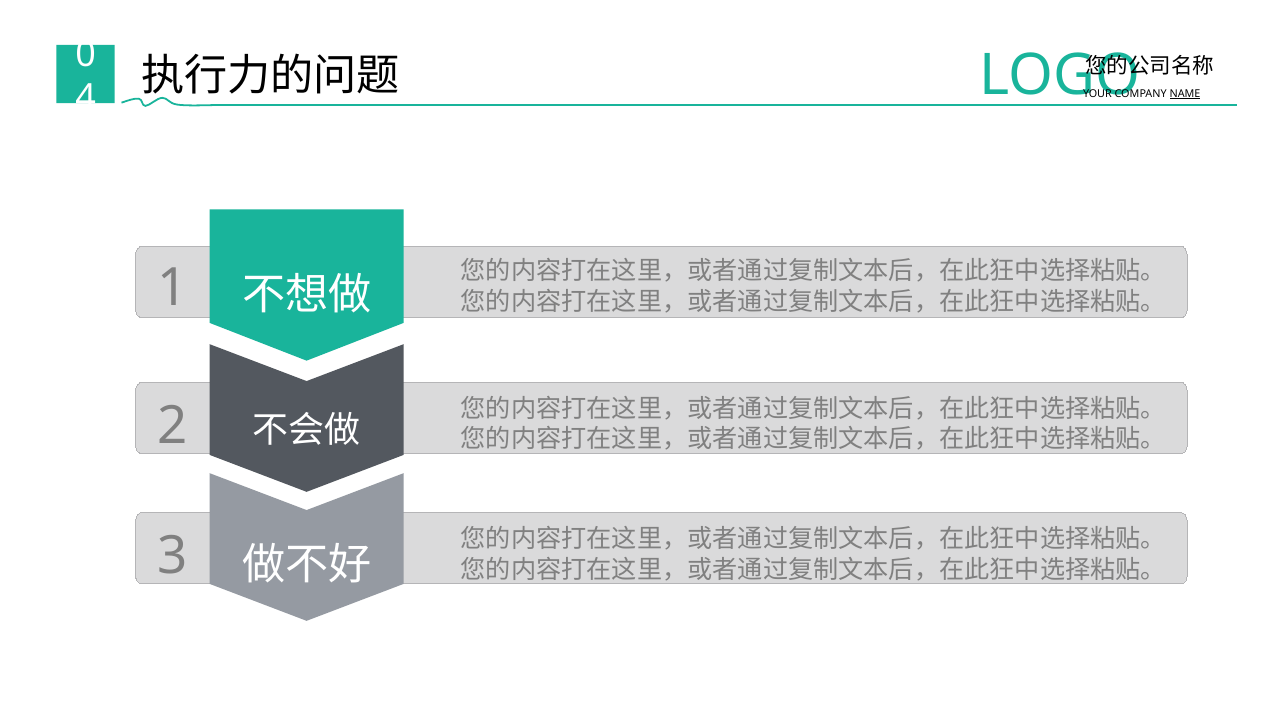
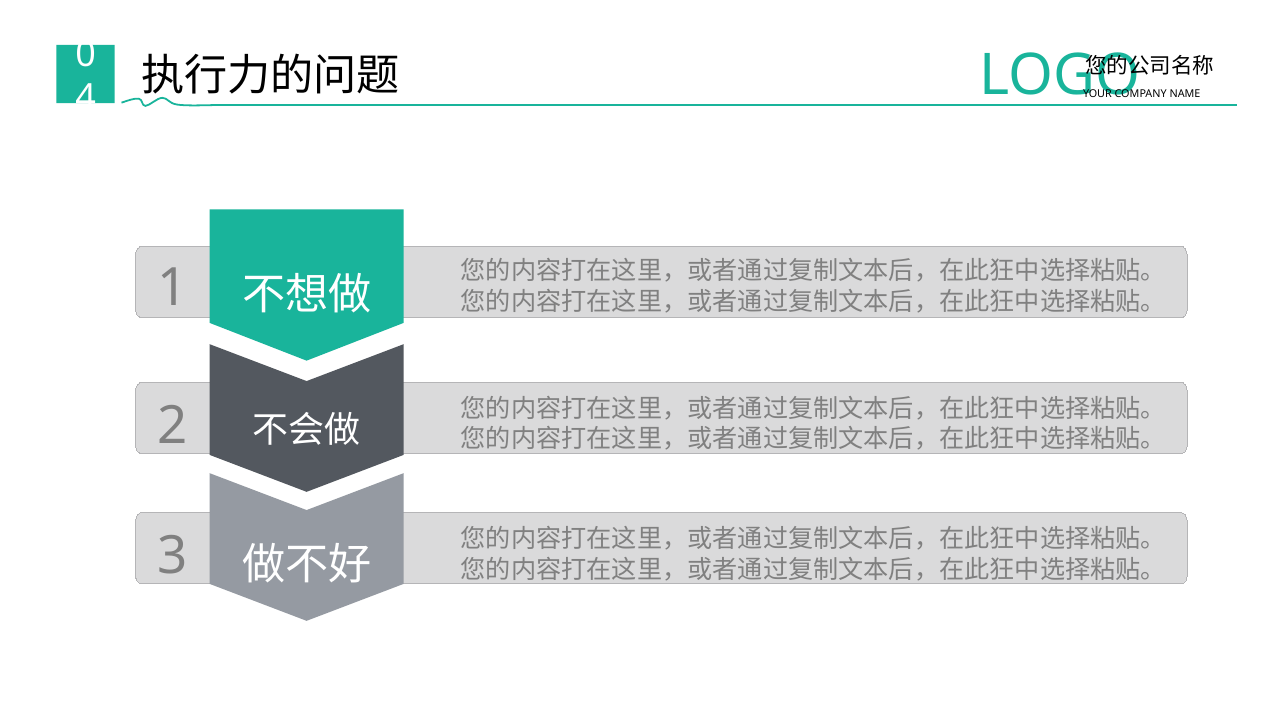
NAME underline: present -> none (1185, 94)
